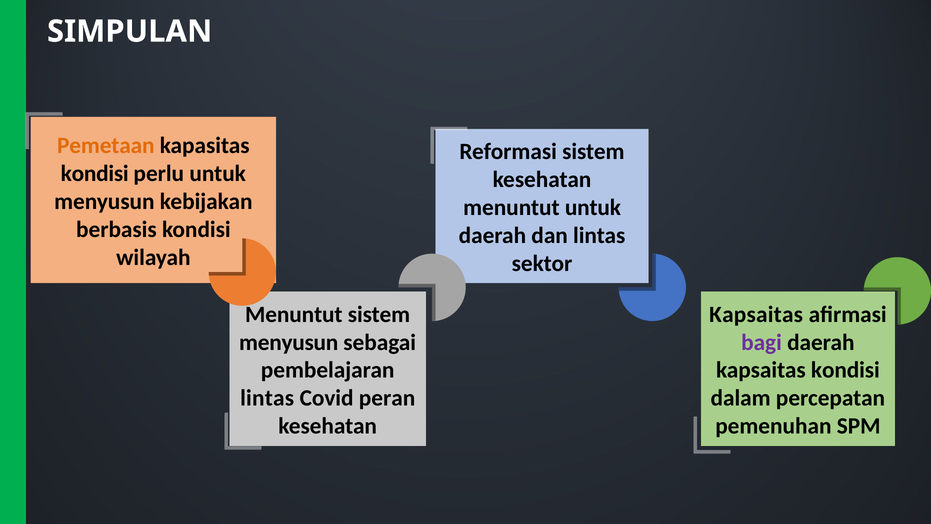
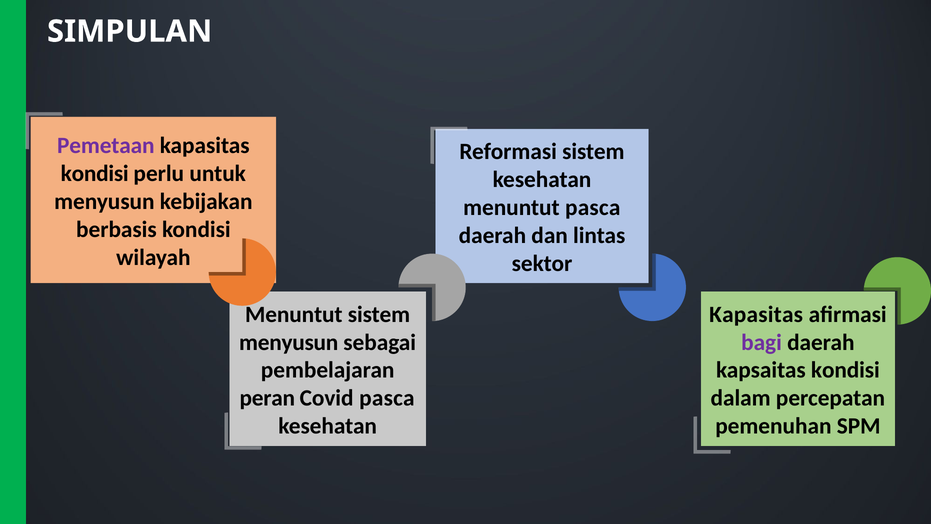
Pemetaan colour: orange -> purple (106, 146)
menuntut untuk: untuk -> pasca (593, 208)
Kapsaitas: Kapsaitas -> Kapasitas (756, 314)
lintas: lintas -> peran (267, 398)
Covid peran: peran -> pasca (387, 398)
